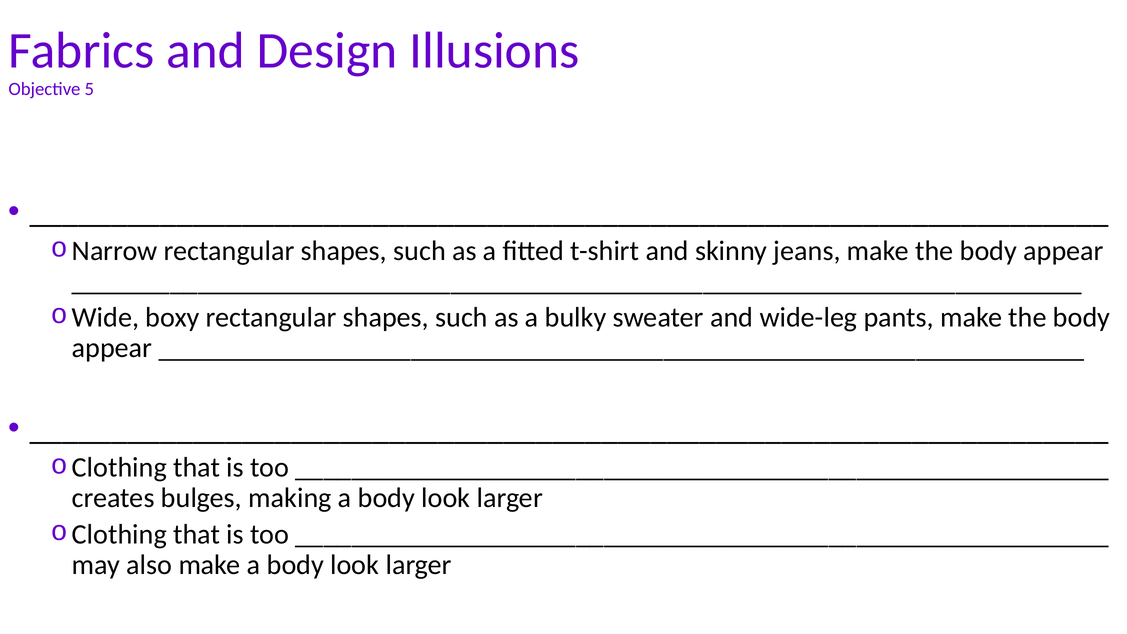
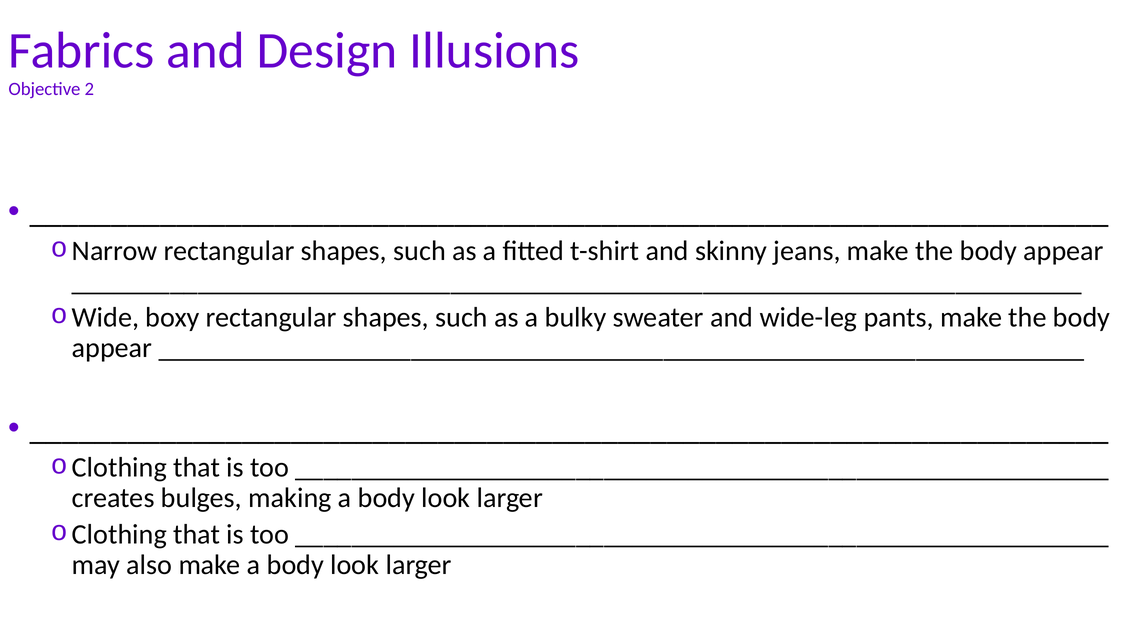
5: 5 -> 2 (89, 89)
